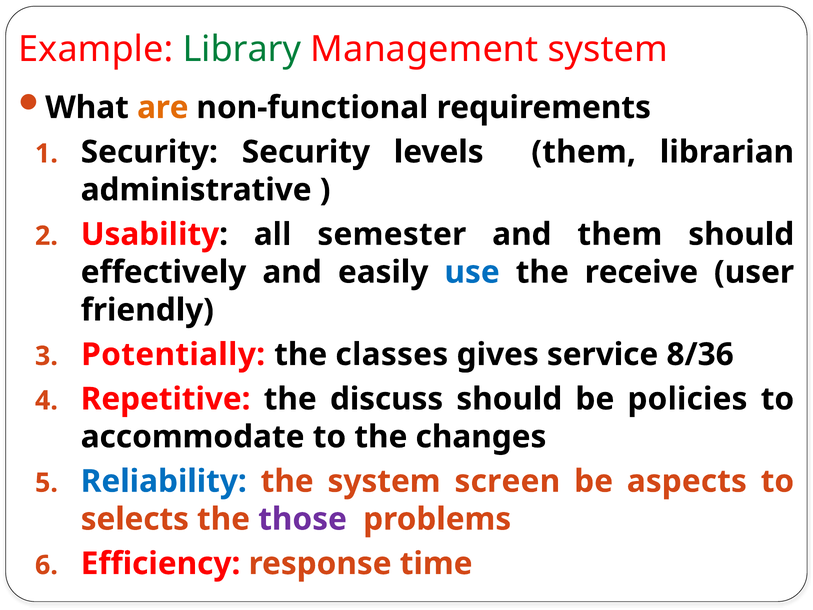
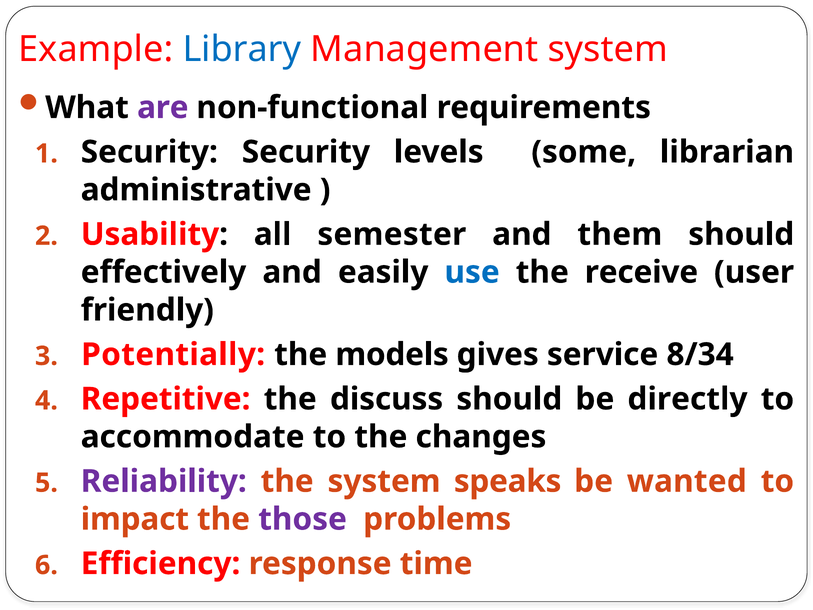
Library colour: green -> blue (242, 49)
are colour: orange -> purple (163, 108)
levels them: them -> some (584, 152)
classes: classes -> models (392, 354)
8/36: 8/36 -> 8/34 (700, 354)
policies: policies -> directly (687, 399)
Reliability colour: blue -> purple (164, 481)
screen: screen -> speaks (508, 481)
aspects: aspects -> wanted (687, 481)
selects: selects -> impact (135, 519)
